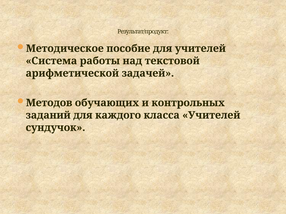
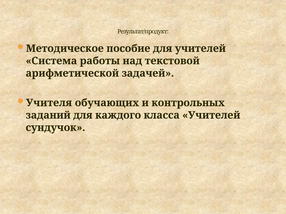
Методов: Методов -> Учителя (49, 103)
